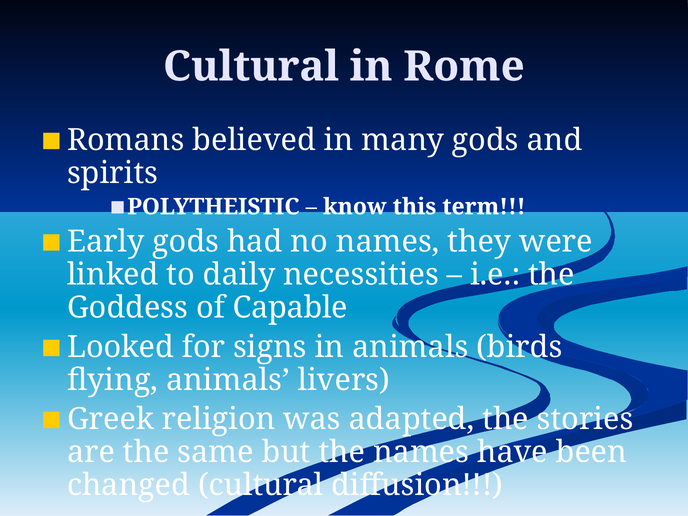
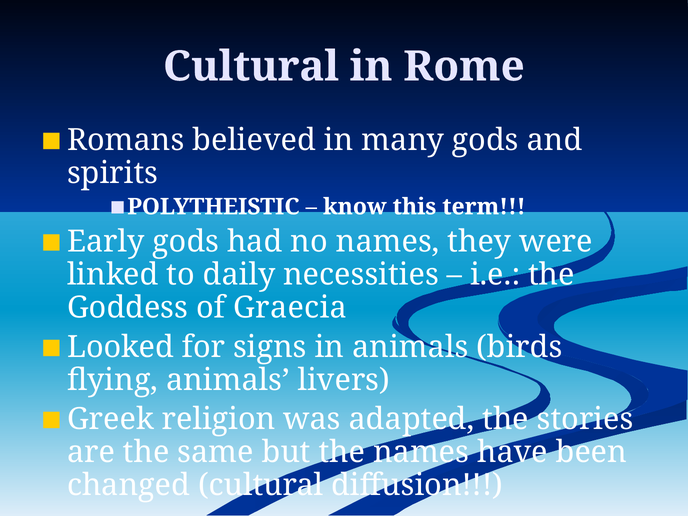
Capable: Capable -> Graecia (290, 308)
